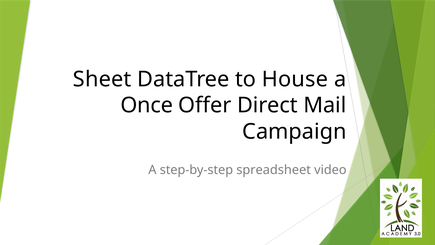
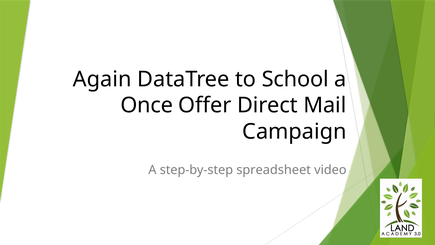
Sheet: Sheet -> Again (102, 79)
House: House -> School (295, 79)
